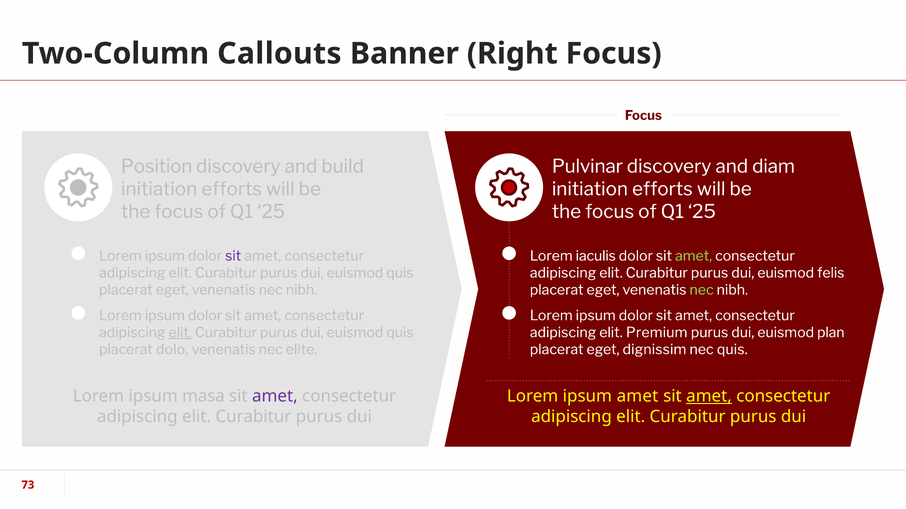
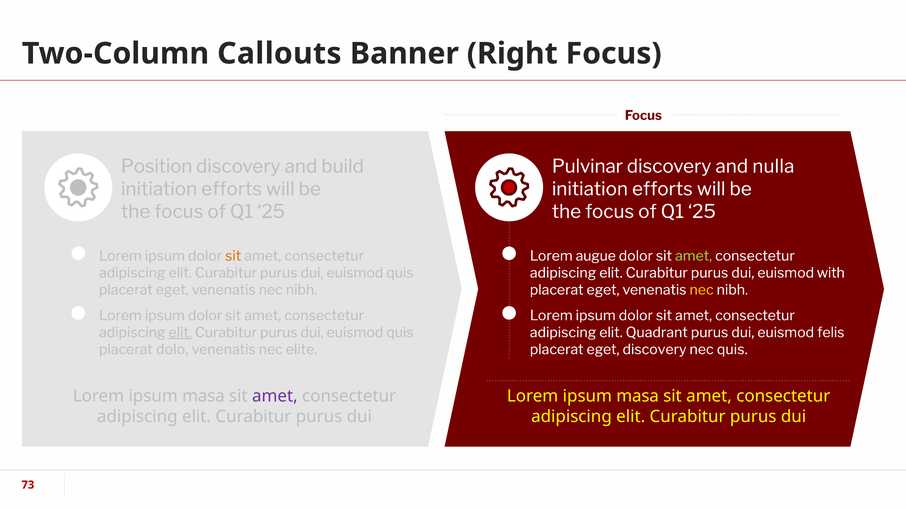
diam: diam -> nulla (773, 167)
sit colour: purple -> orange (233, 256)
iaculis: iaculis -> augue (596, 256)
felis: felis -> with (831, 273)
nec colour: light green -> yellow (702, 290)
Premium: Premium -> Quadrant (657, 333)
plan: plan -> felis (831, 333)
eget dignissim: dignissim -> discovery (655, 350)
amet: amet -> masa (638, 397)
amet underline: present -> none (709, 397)
